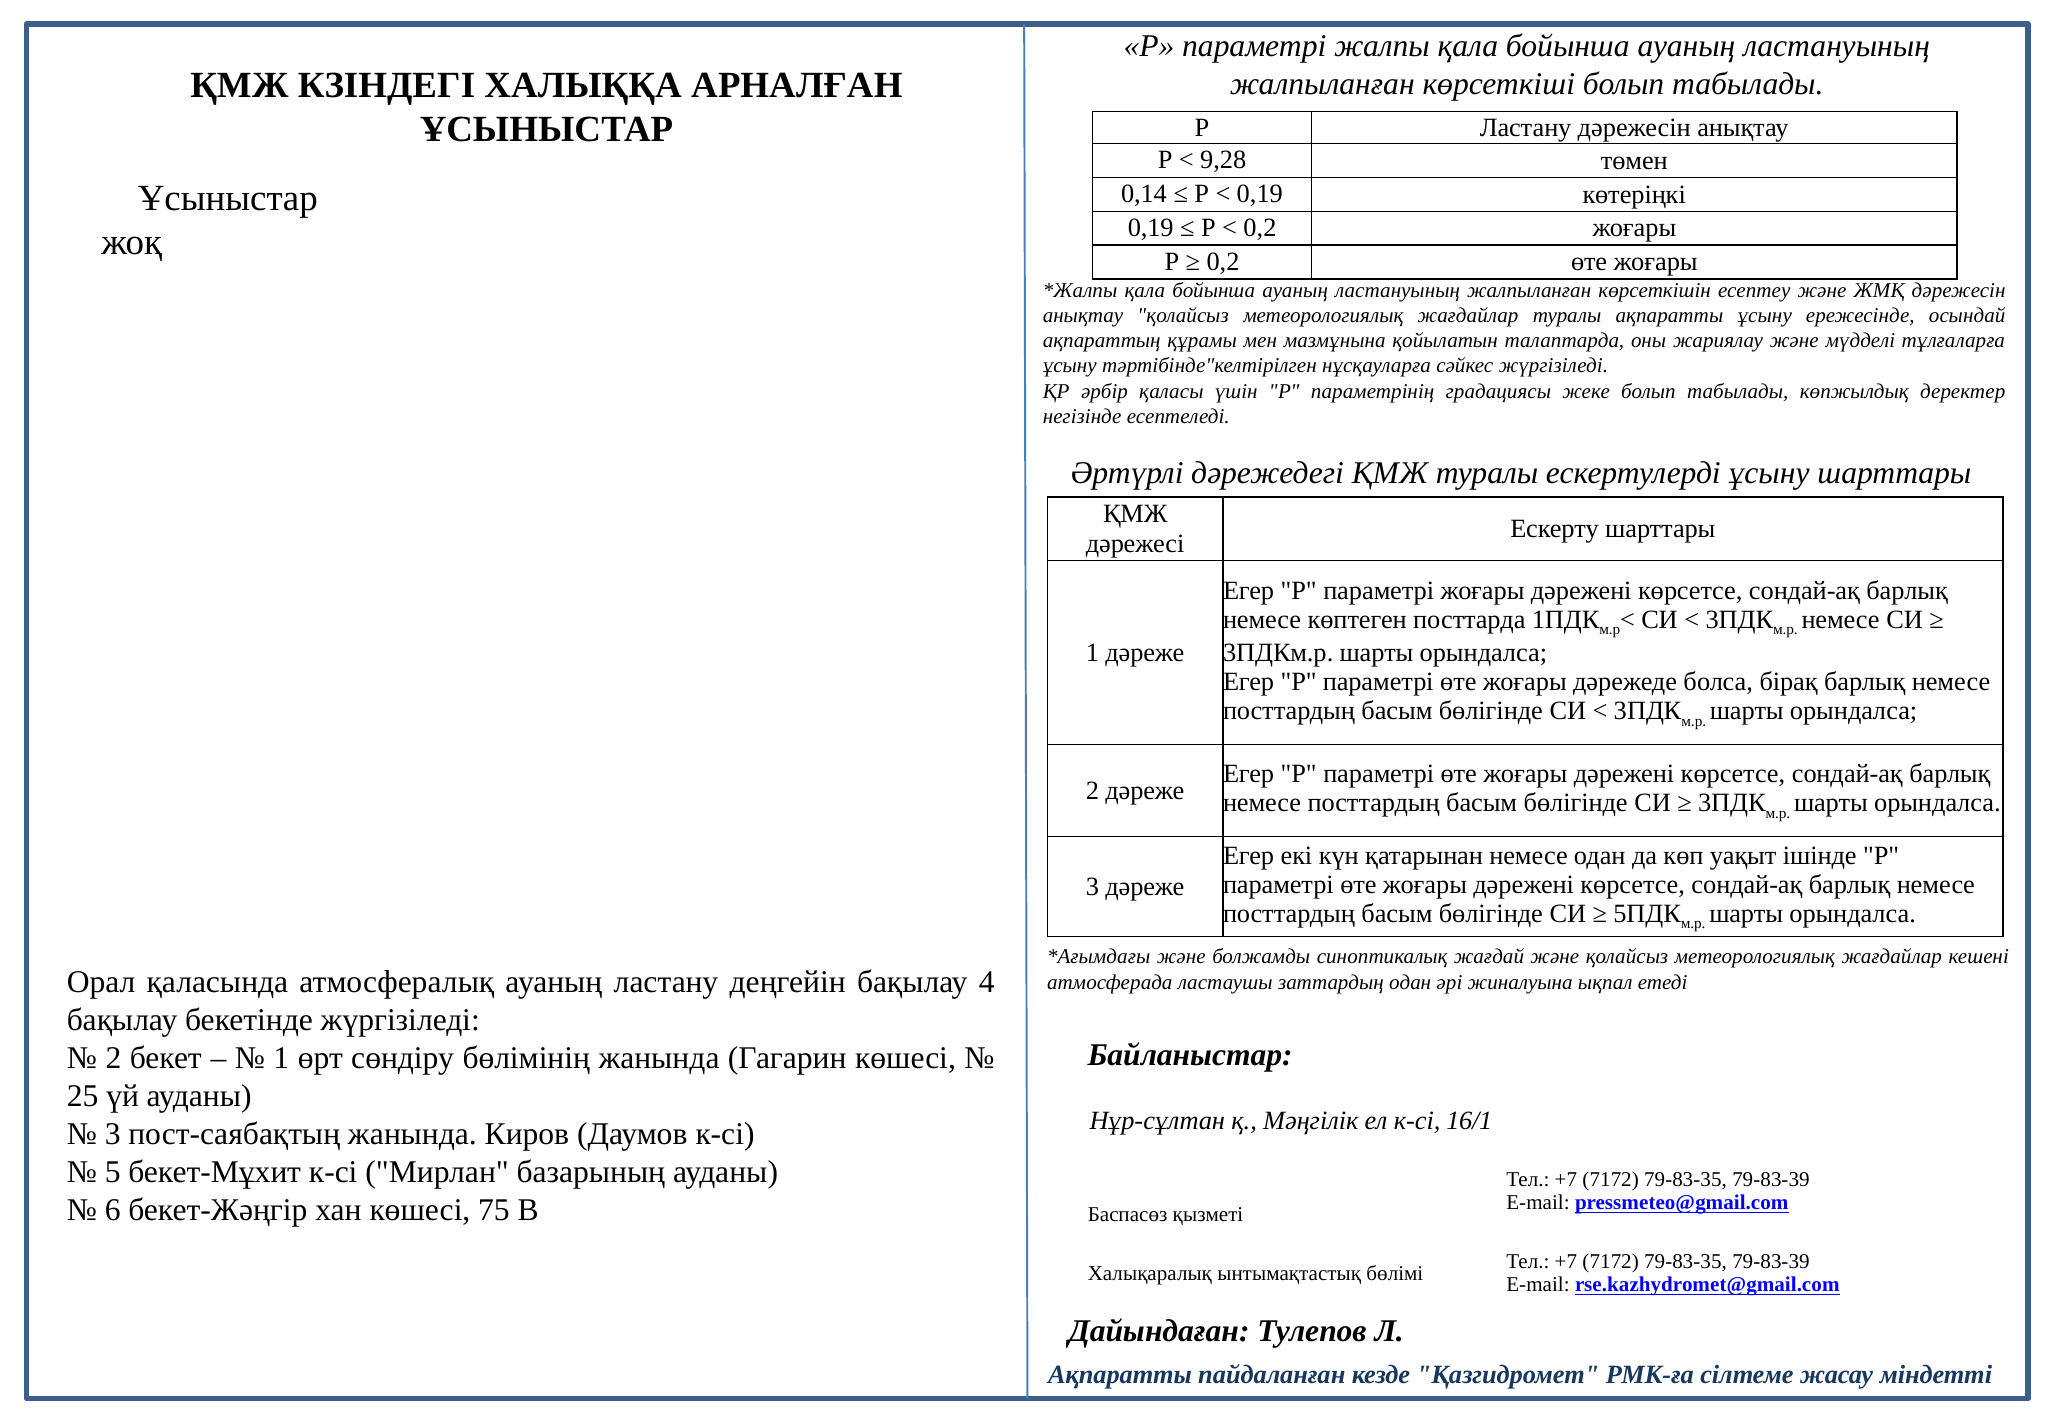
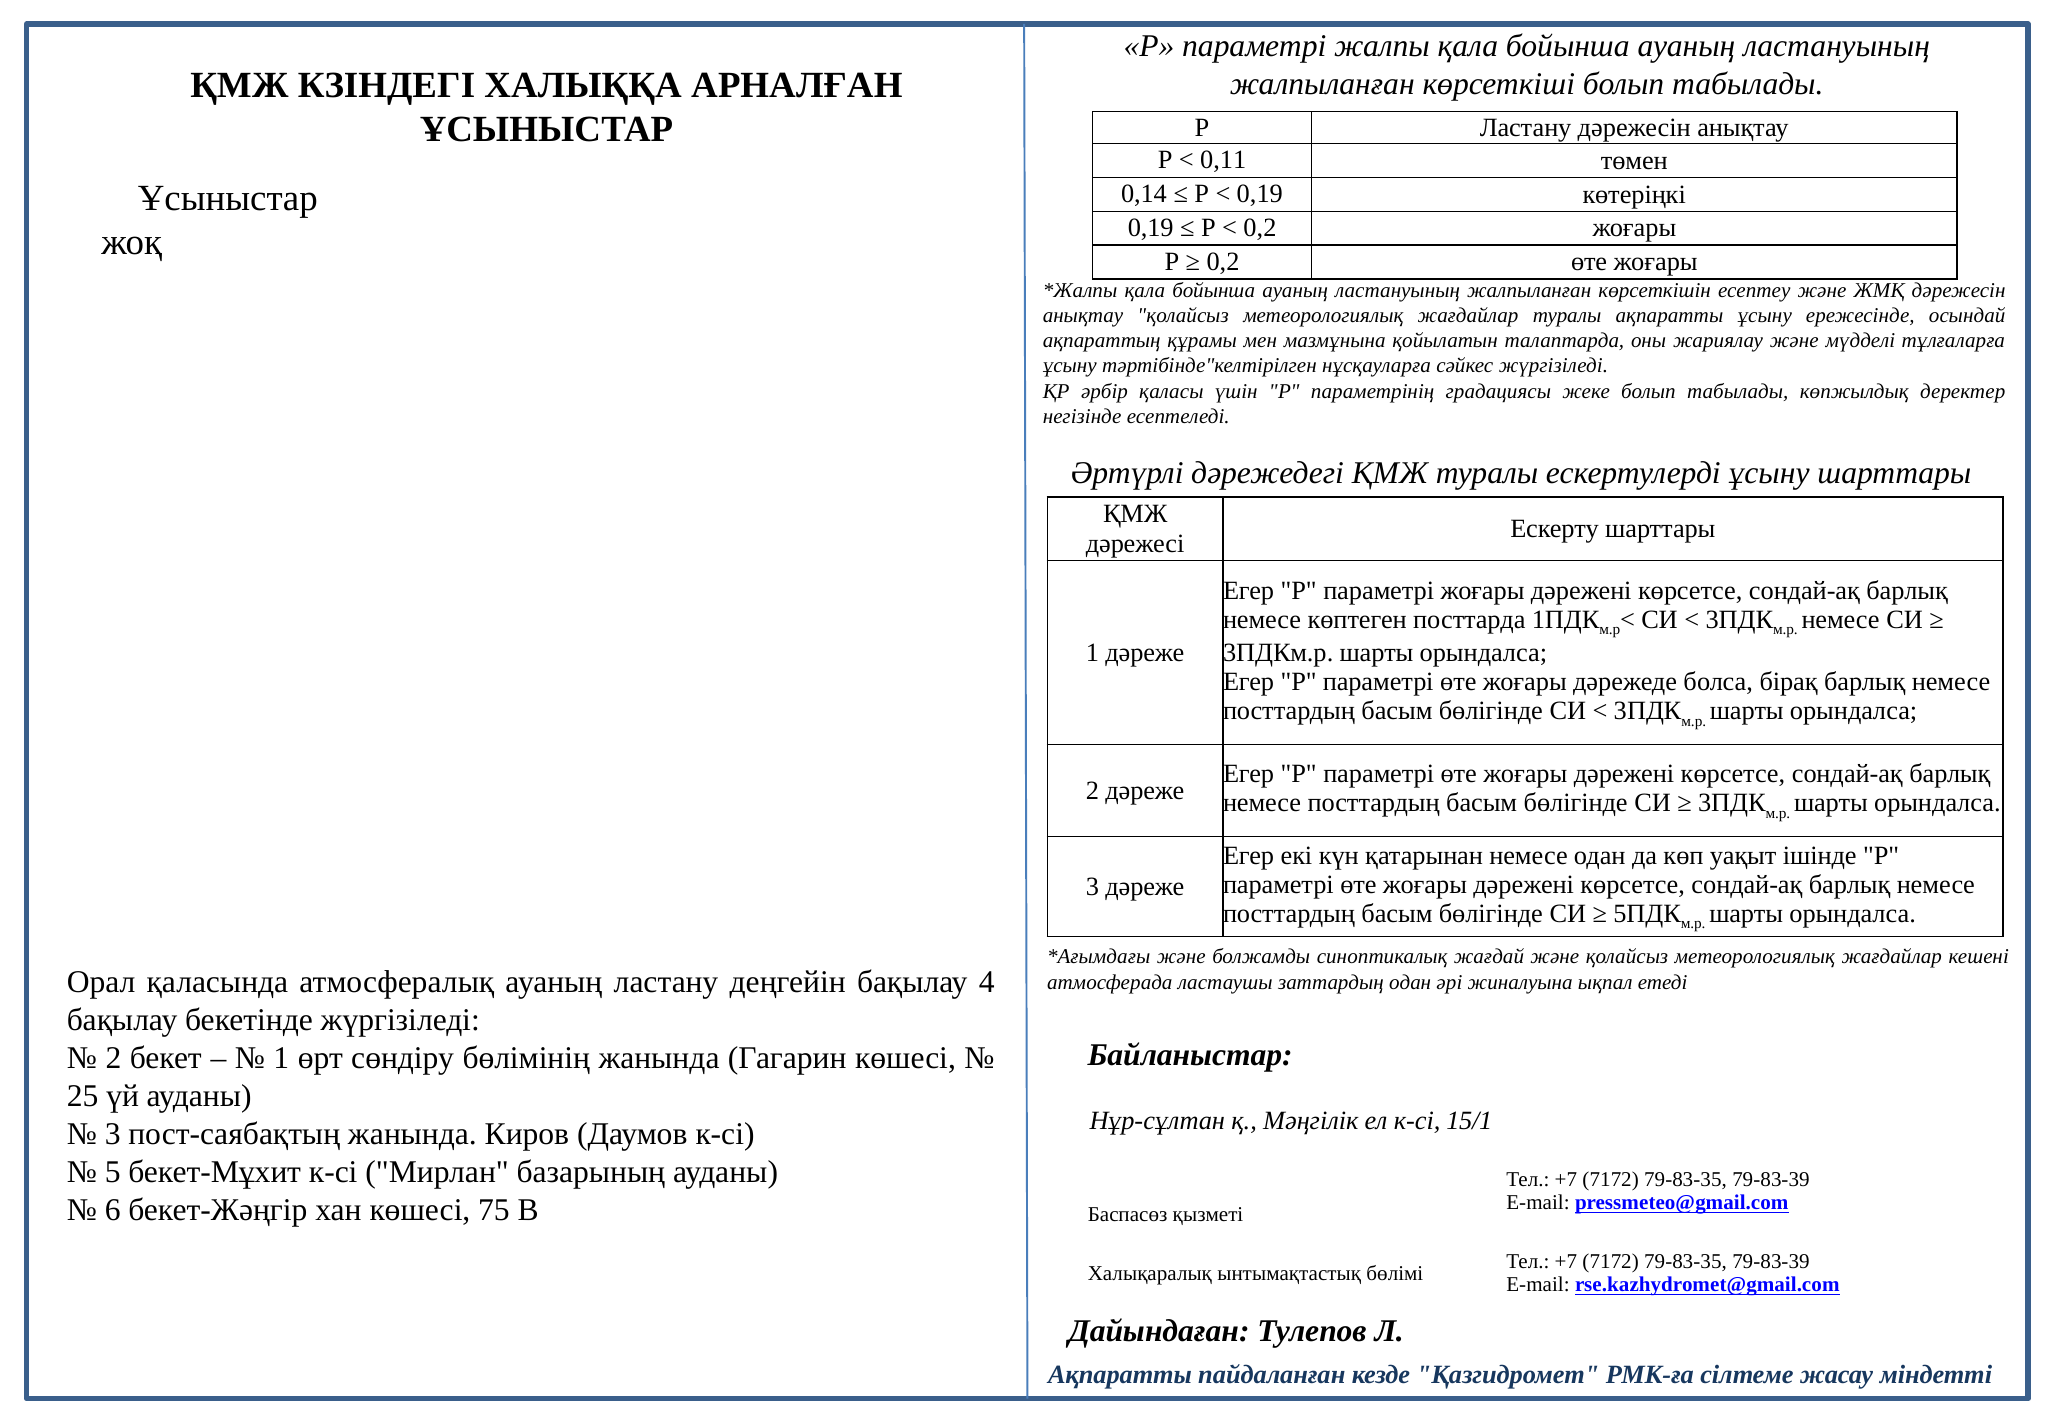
9,28: 9,28 -> 0,11 (1223, 160)
16/1: 16/1 -> 15/1 (1469, 1121)
